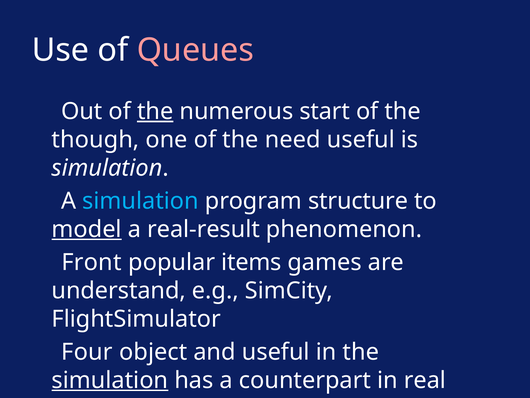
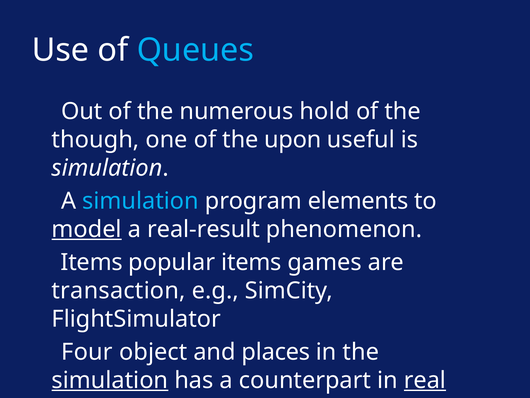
Queues colour: pink -> light blue (195, 50)
the underline: present -> none (155, 111)
start: start -> hold (325, 111)
need: need -> upon (293, 139)
structure: structure -> elements (358, 201)
Front: Front -> Items (92, 262)
understand: understand -> transaction (119, 290)
and useful: useful -> places (276, 352)
real underline: none -> present (425, 380)
